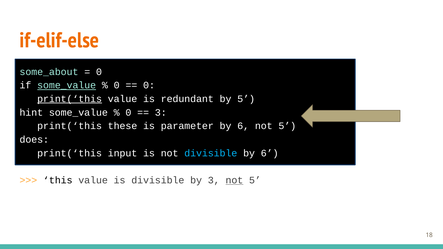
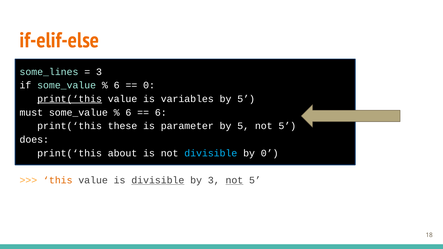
some_about: some_about -> some_lines (49, 72)
0: 0 -> 3 (99, 72)
some_value underline: present -> none (67, 85)
0: 0 -> 6 (117, 85)
redundant: redundant -> variables (187, 99)
hint: hint -> must (31, 113)
0: 0 -> 6 (128, 113)
3: 3 -> 6 (161, 113)
6: 6 -> 5 (243, 126)
input: input -> about (123, 153)
6: 6 -> 0 (270, 153)
this colour: black -> orange (58, 180)
divisible underline: none -> present (158, 180)
